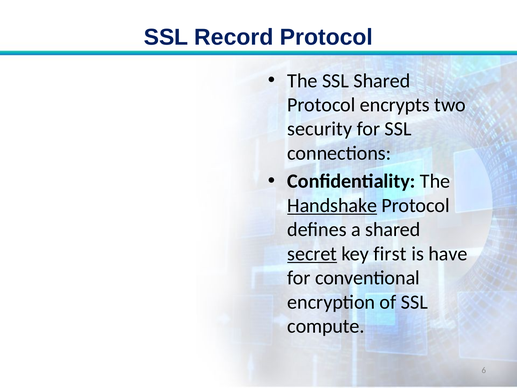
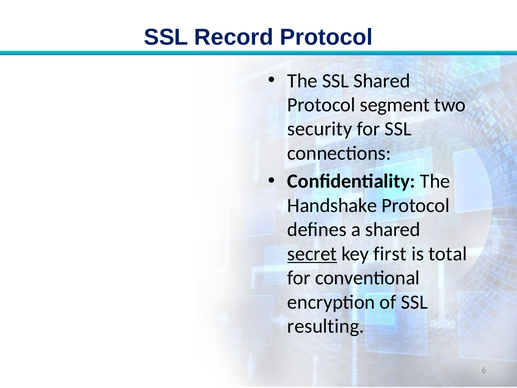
encrypts: encrypts -> segment (395, 105)
Handshake underline: present -> none (332, 205)
have: have -> total (448, 254)
compute: compute -> resulting (326, 326)
